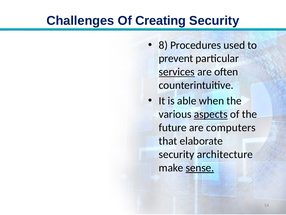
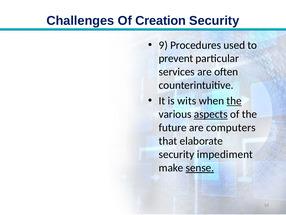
Creating: Creating -> Creation (161, 21)
8: 8 -> 9 (163, 45)
services underline: present -> none (177, 72)
able: able -> wits (187, 101)
the underline: none -> present (234, 101)
architecture: architecture -> impediment (225, 154)
